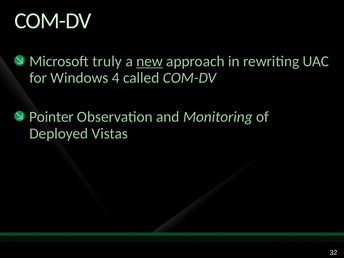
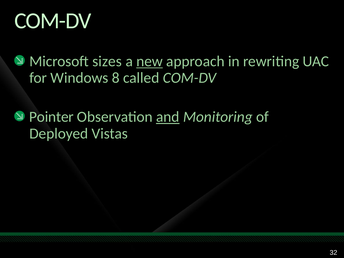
truly: truly -> sizes (107, 61)
4: 4 -> 8 (116, 78)
and underline: none -> present (168, 117)
